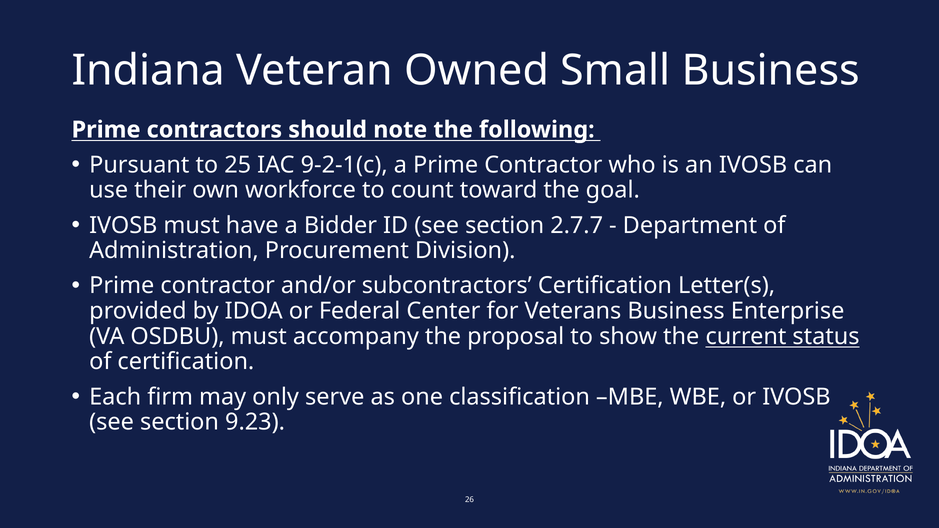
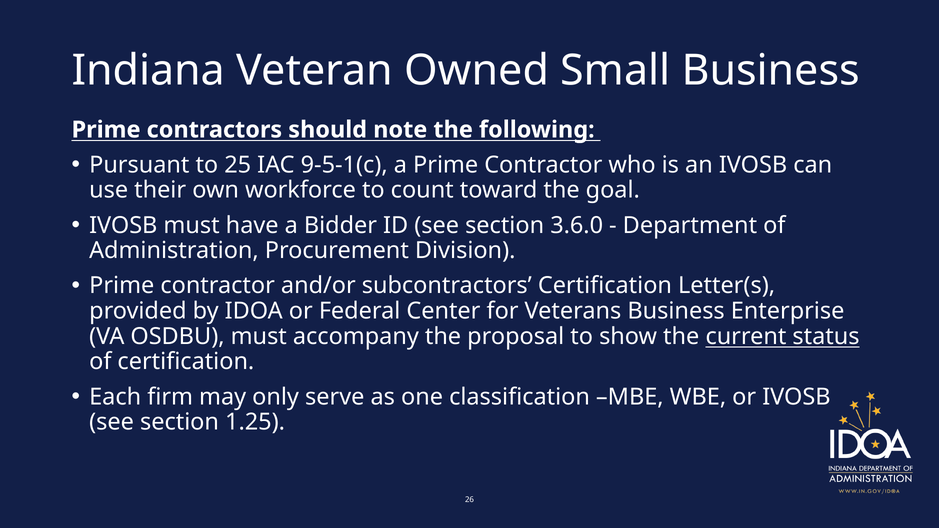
9-2-1(c: 9-2-1(c -> 9-5-1(c (344, 165)
2.7.7: 2.7.7 -> 3.6.0 (577, 225)
9.23: 9.23 -> 1.25 (255, 422)
